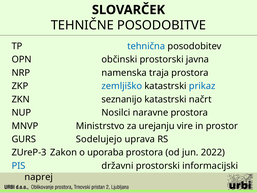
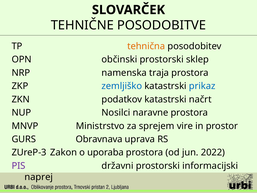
tehnična colour: blue -> orange (146, 46)
javna: javna -> sklep (197, 59)
seznanijo: seznanijo -> podatkov (122, 99)
urejanju: urejanju -> sprejem (157, 126)
Sodelujejo: Sodelujejo -> Obravnava (99, 139)
PIS colour: blue -> purple (19, 166)
